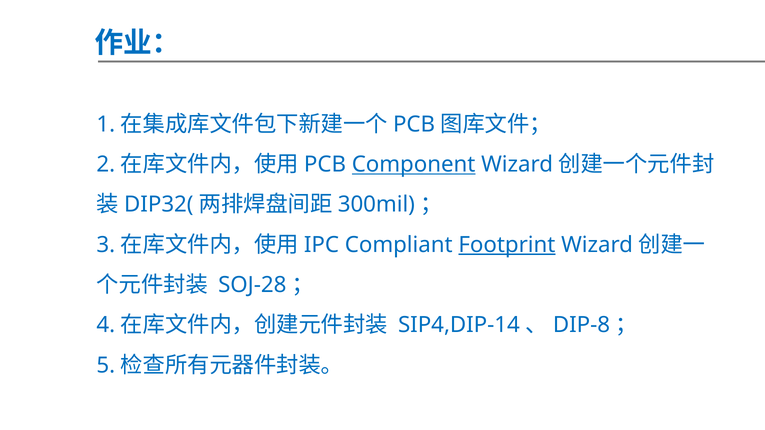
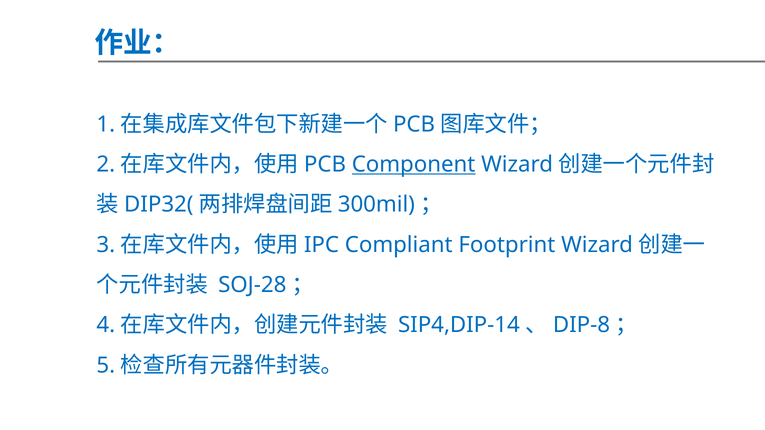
Footprint underline: present -> none (507, 245)
